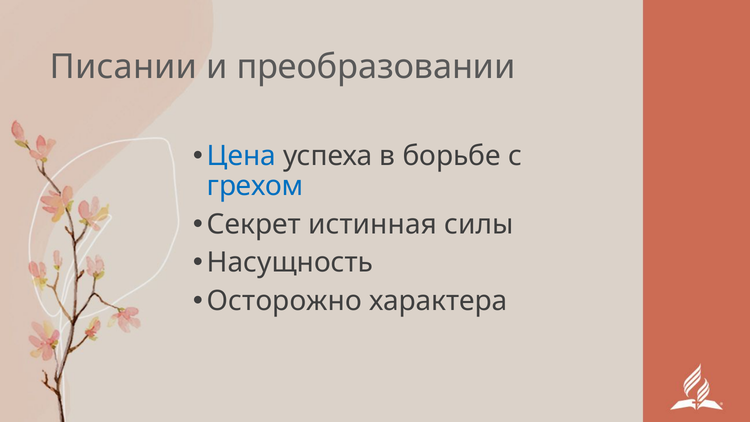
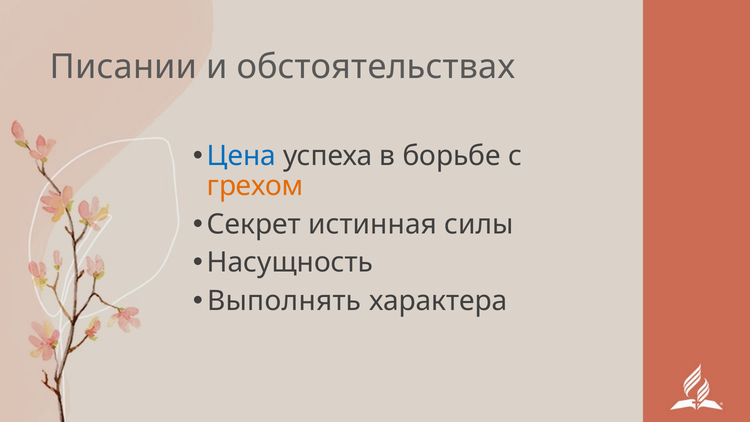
преобразовании: преобразовании -> обстоятельствах (376, 67)
грехом colour: blue -> orange (255, 186)
Осторожно: Осторожно -> Выполнять (284, 301)
